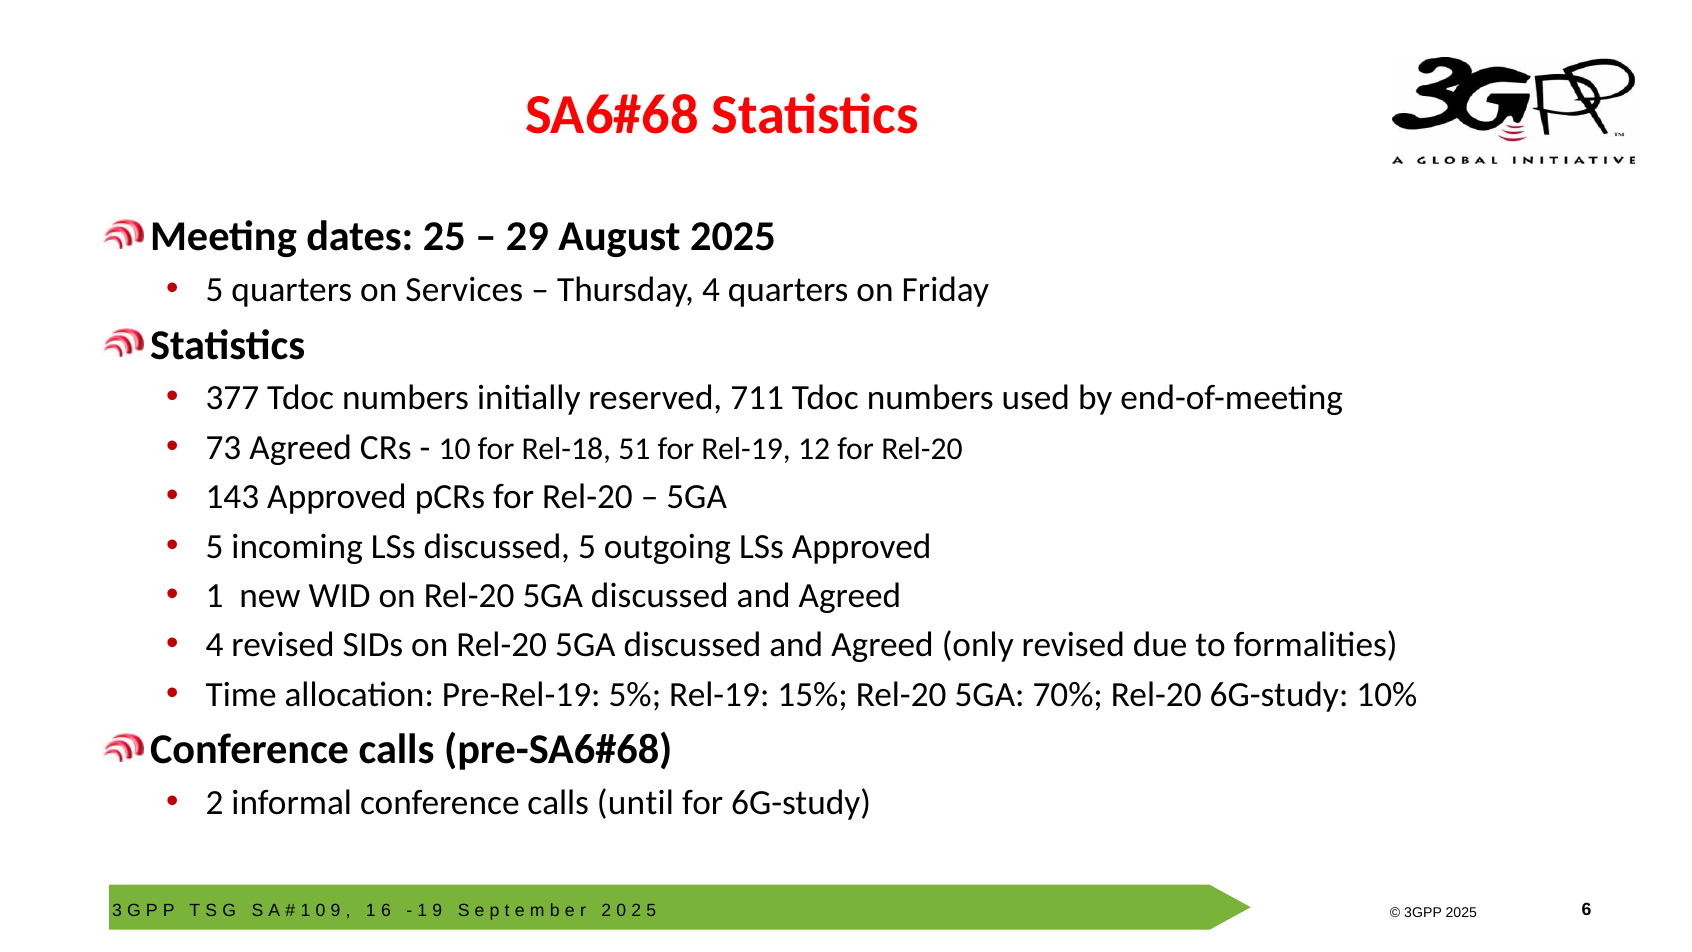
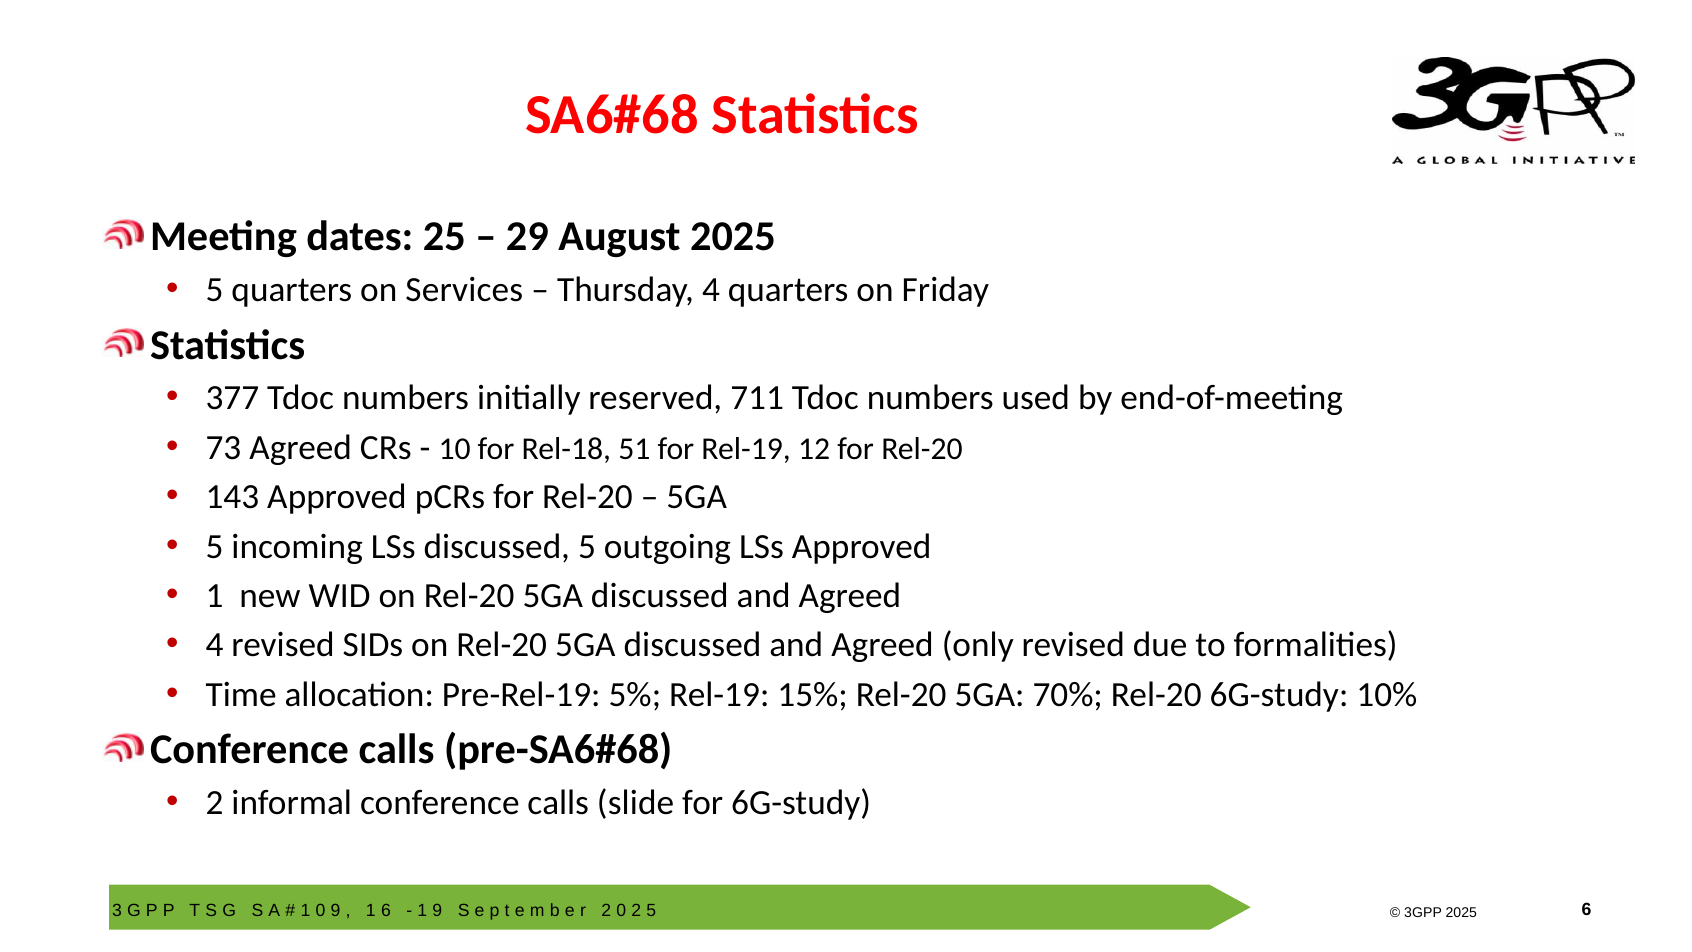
until: until -> slide (636, 803)
